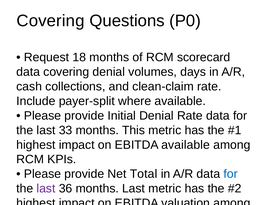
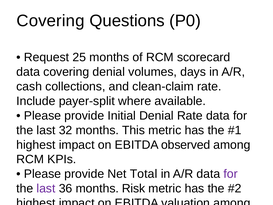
18: 18 -> 25 (79, 57)
33: 33 -> 32 (66, 130)
EBITDA available: available -> observed (186, 145)
for colour: blue -> purple (231, 174)
months Last: Last -> Risk (134, 188)
